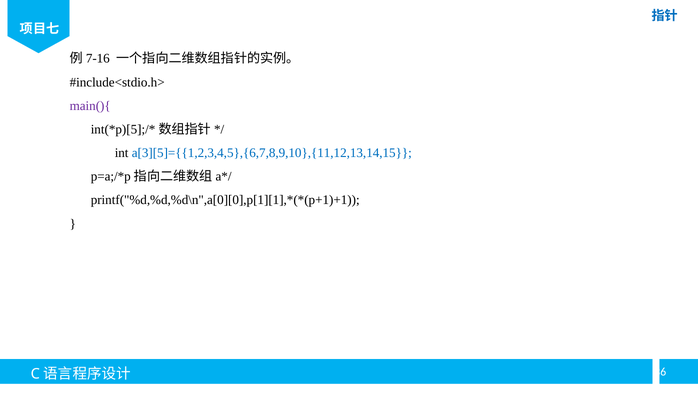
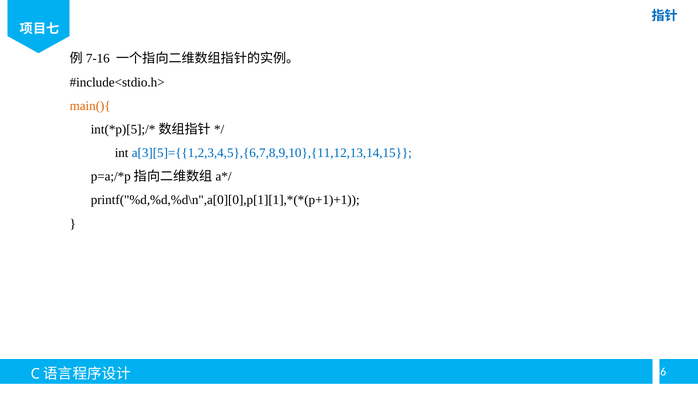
main(){ colour: purple -> orange (90, 106)
